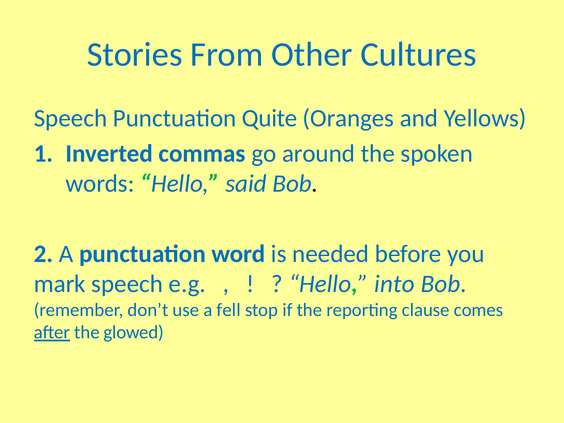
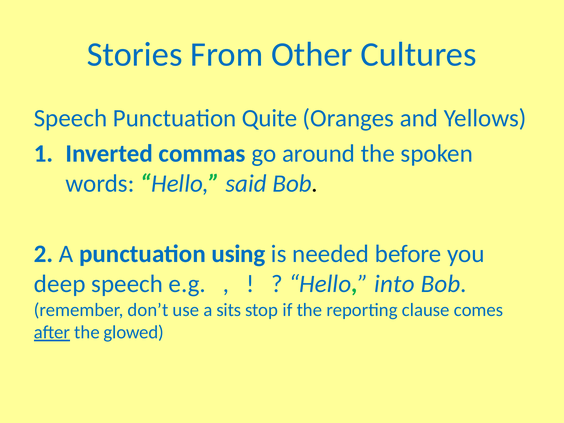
word: word -> using (238, 254)
mark: mark -> deep (60, 284)
fell: fell -> sits (229, 310)
